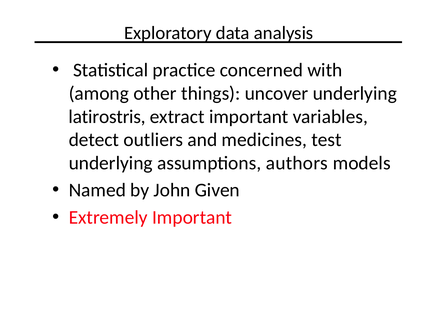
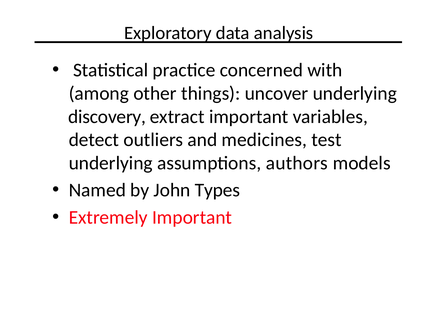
latirostris: latirostris -> discovery (107, 117)
Given: Given -> Types (217, 191)
